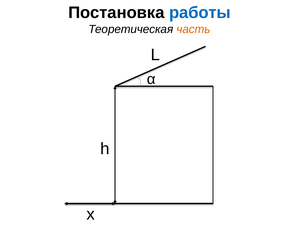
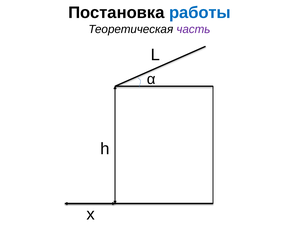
часть colour: orange -> purple (193, 29)
